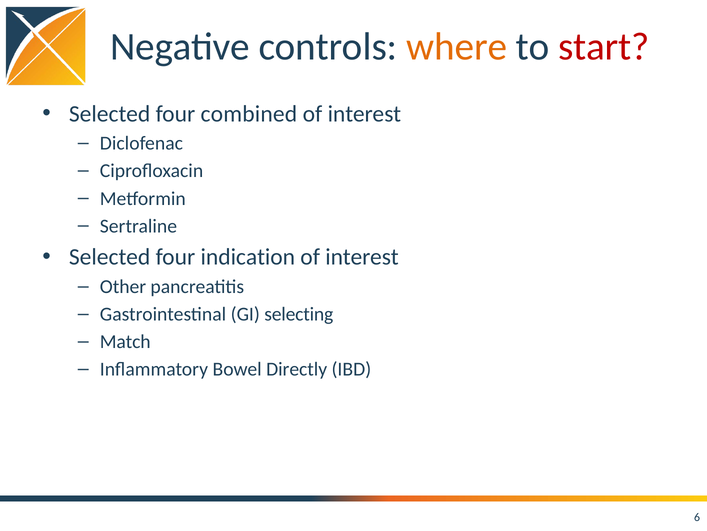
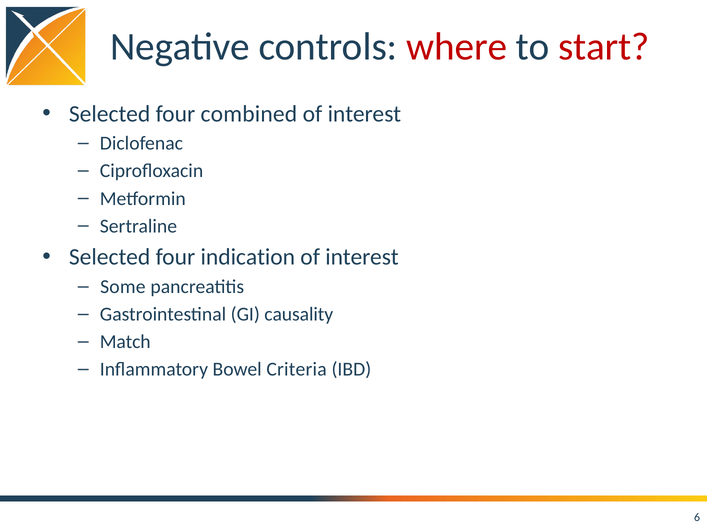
where colour: orange -> red (457, 47)
Other: Other -> Some (123, 286)
selecting: selecting -> causality (299, 314)
Directly: Directly -> Criteria (297, 369)
